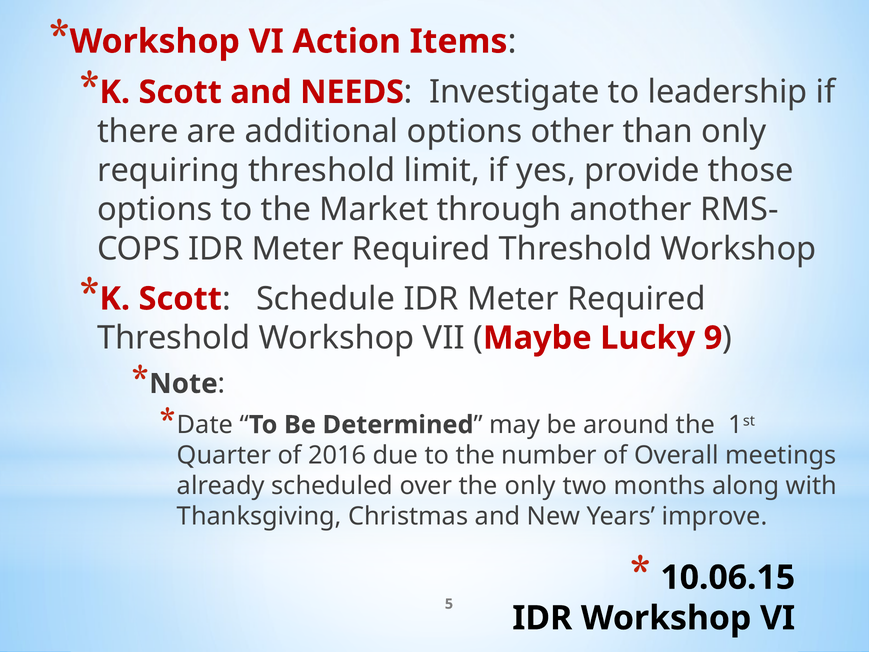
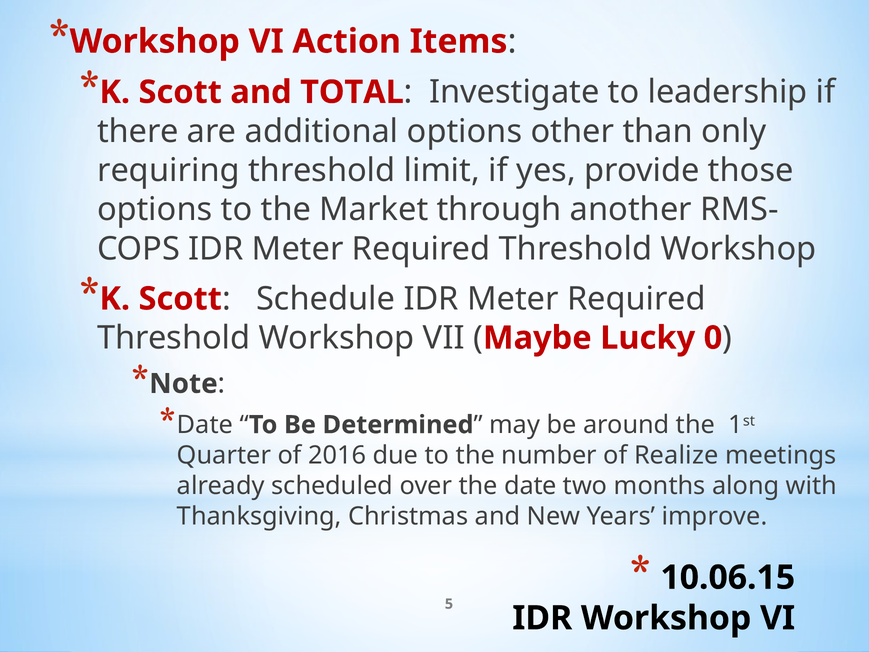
NEEDS: NEEDS -> TOTAL (352, 92)
9: 9 -> 0 (713, 338)
Overall: Overall -> Realize (676, 455)
the only: only -> date (530, 486)
